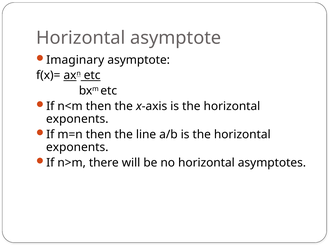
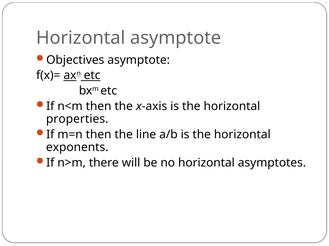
Imaginary: Imaginary -> Objectives (75, 60)
exponents: exponents -> properties (77, 119)
